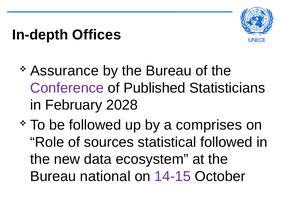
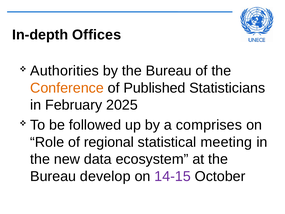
Assurance: Assurance -> Authorities (65, 71)
Conference colour: purple -> orange (67, 88)
2028: 2028 -> 2025 (122, 105)
sources: sources -> regional (109, 142)
statistical followed: followed -> meeting (226, 142)
national: national -> develop (105, 176)
